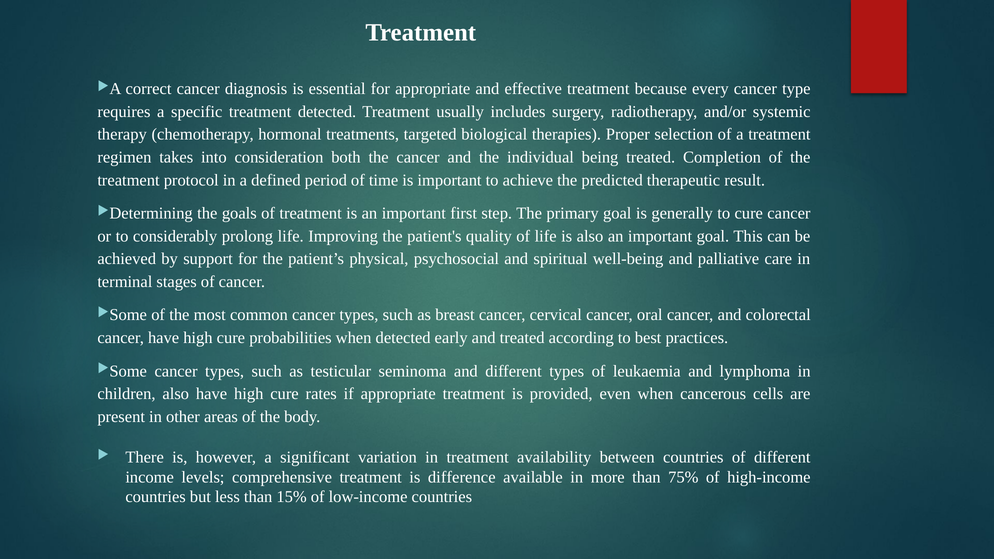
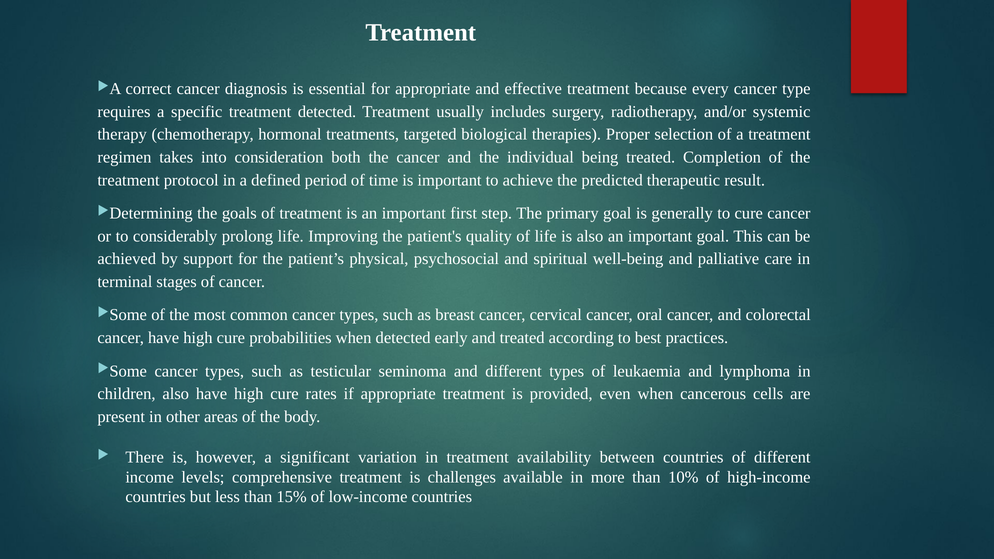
difference: difference -> challenges (462, 477)
75%: 75% -> 10% (683, 477)
